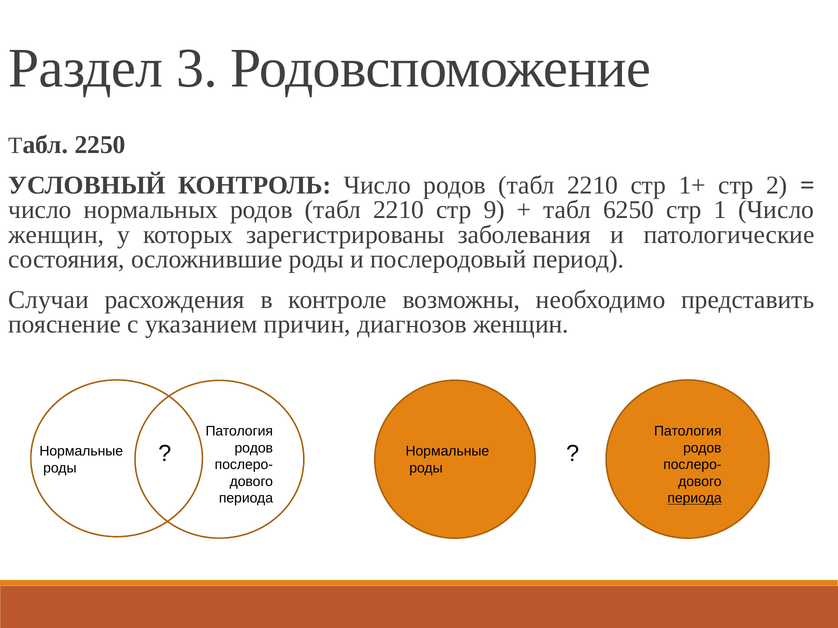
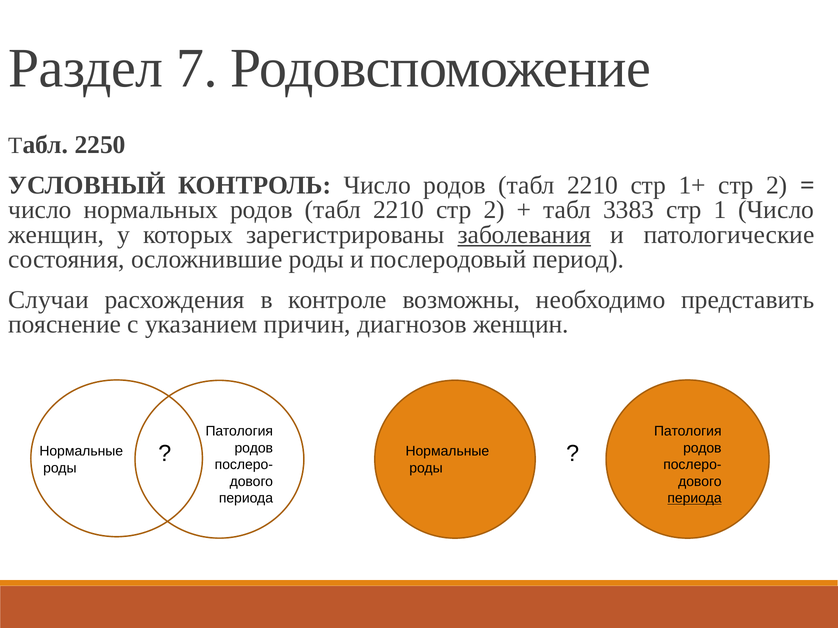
3: 3 -> 7 (197, 69)
2210 стр 9: 9 -> 2 (494, 210)
6250: 6250 -> 3383 (629, 210)
заболевания underline: none -> present (524, 235)
